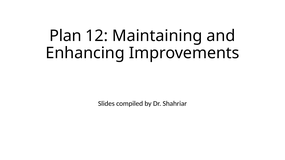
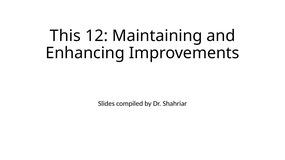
Plan: Plan -> This (65, 36)
